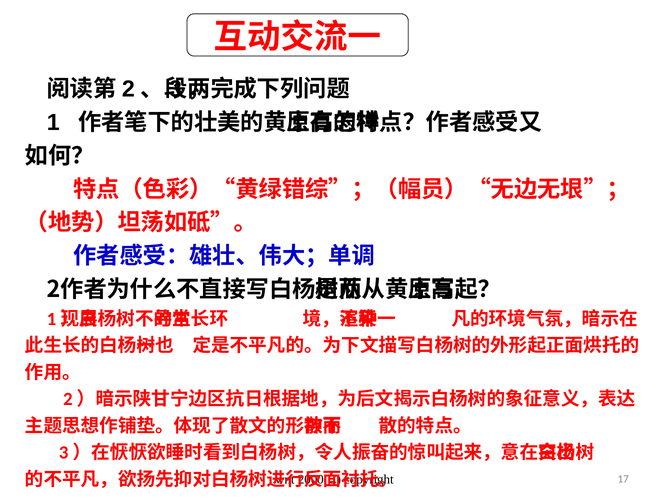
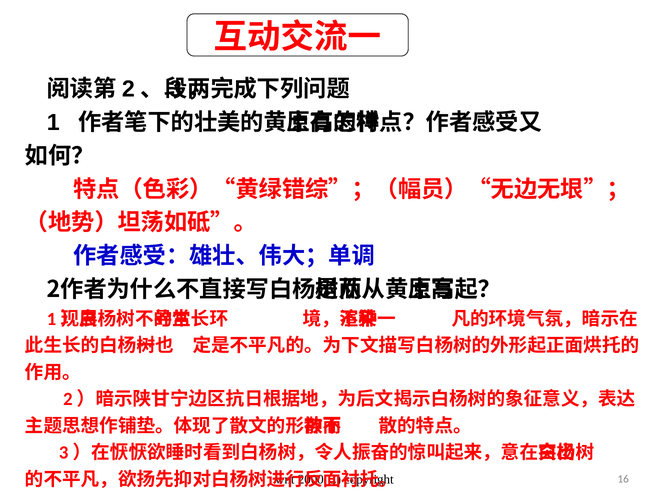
17: 17 -> 16 (623, 479)
